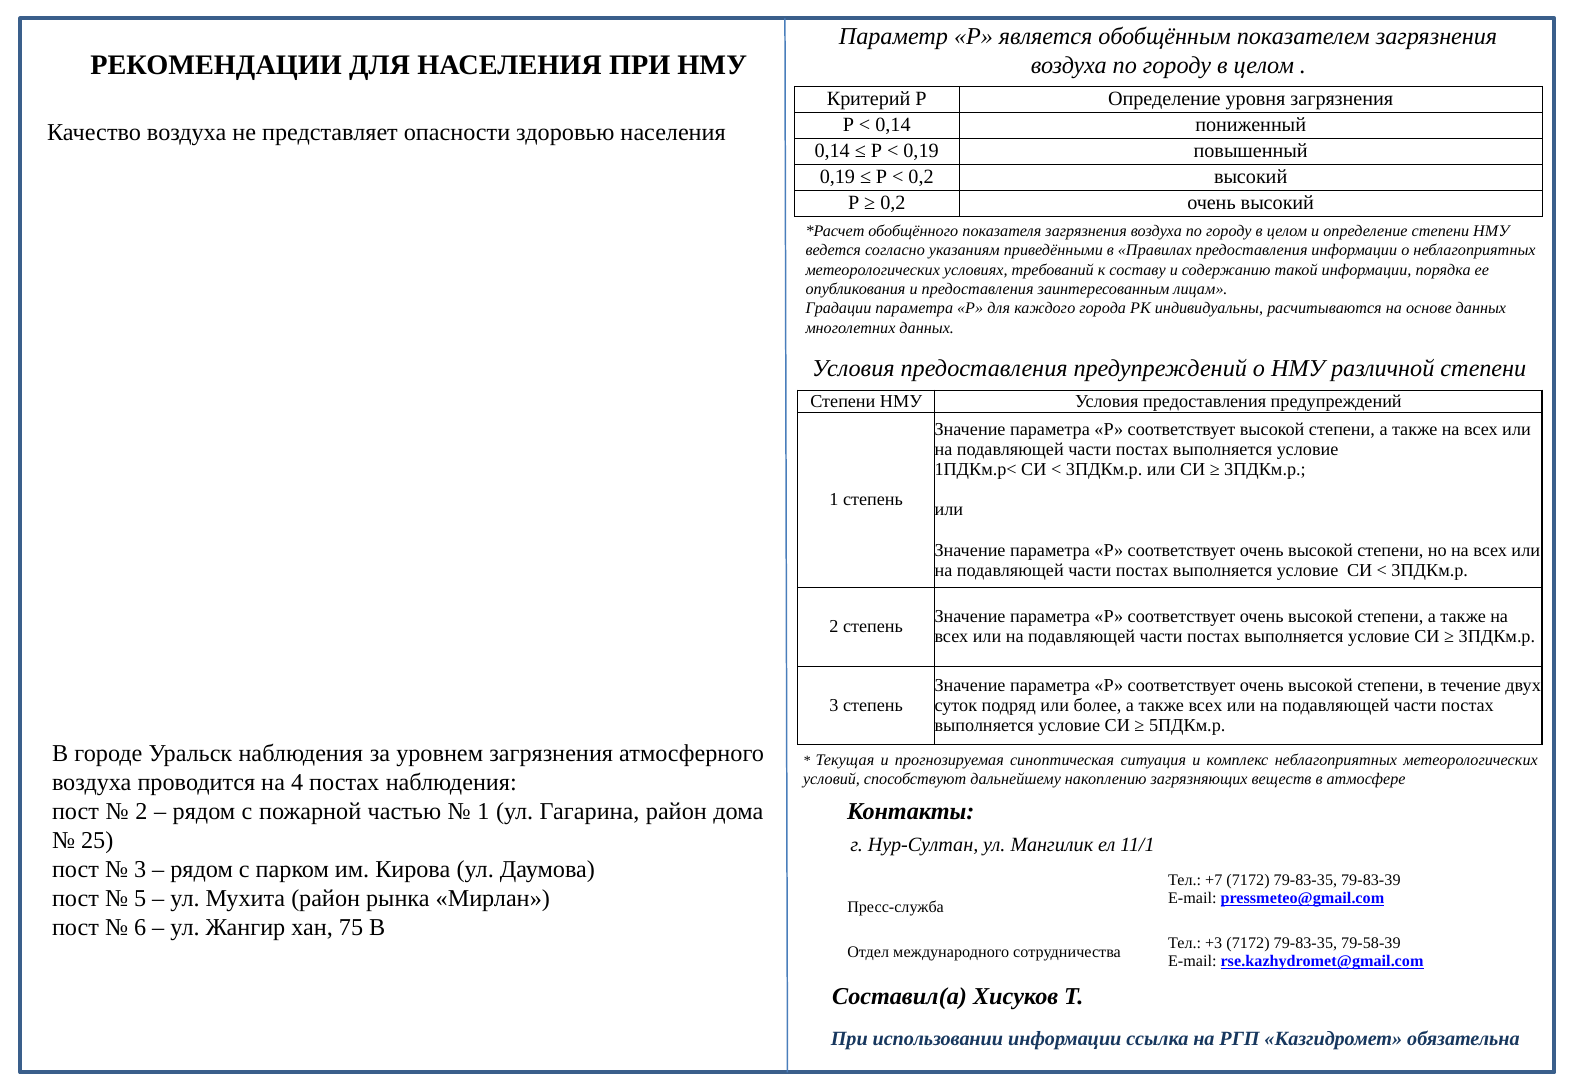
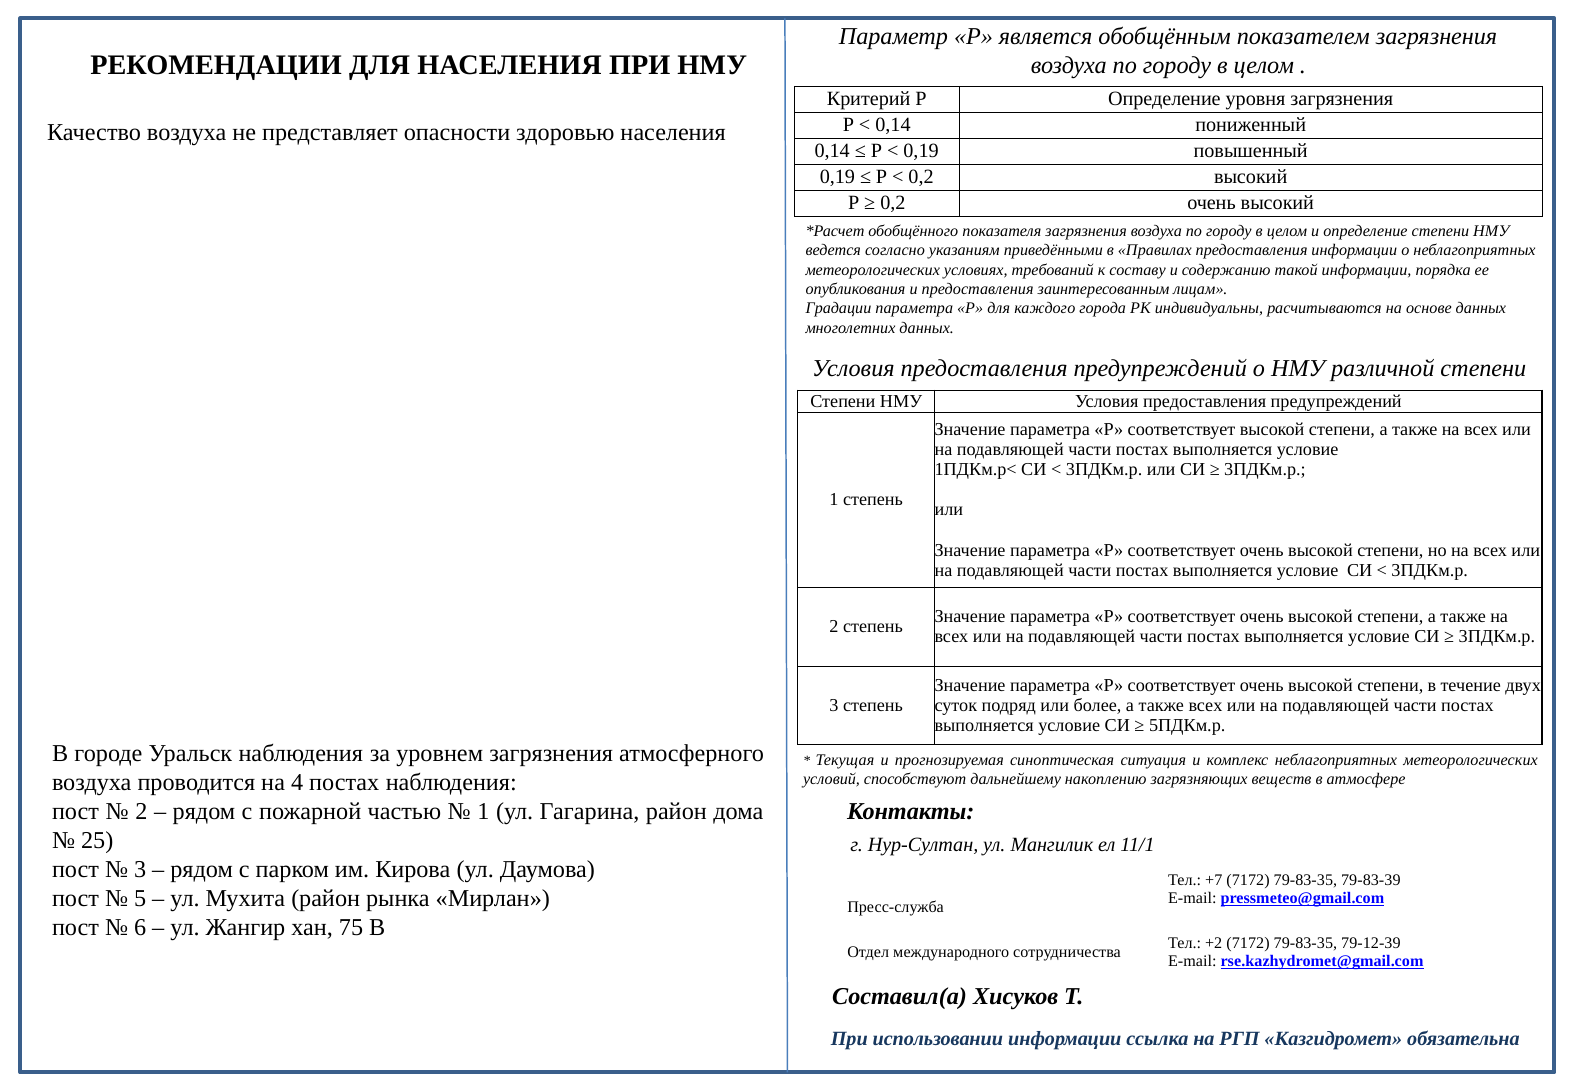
+3: +3 -> +2 (1214, 942)
79-58-39: 79-58-39 -> 79-12-39 (1371, 942)
